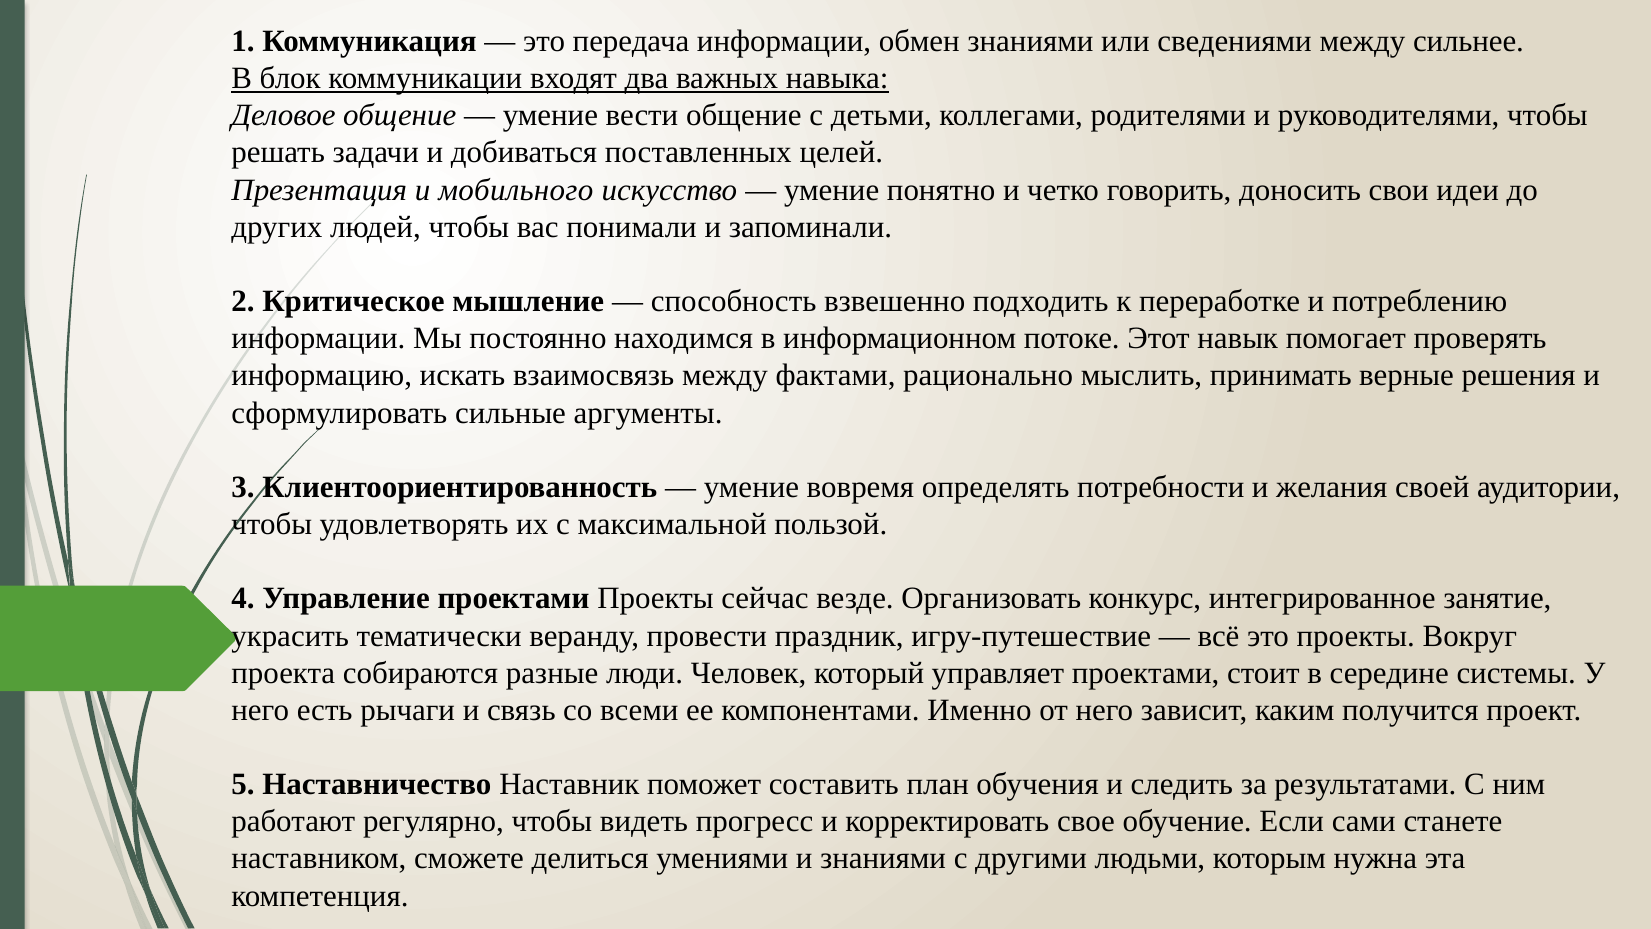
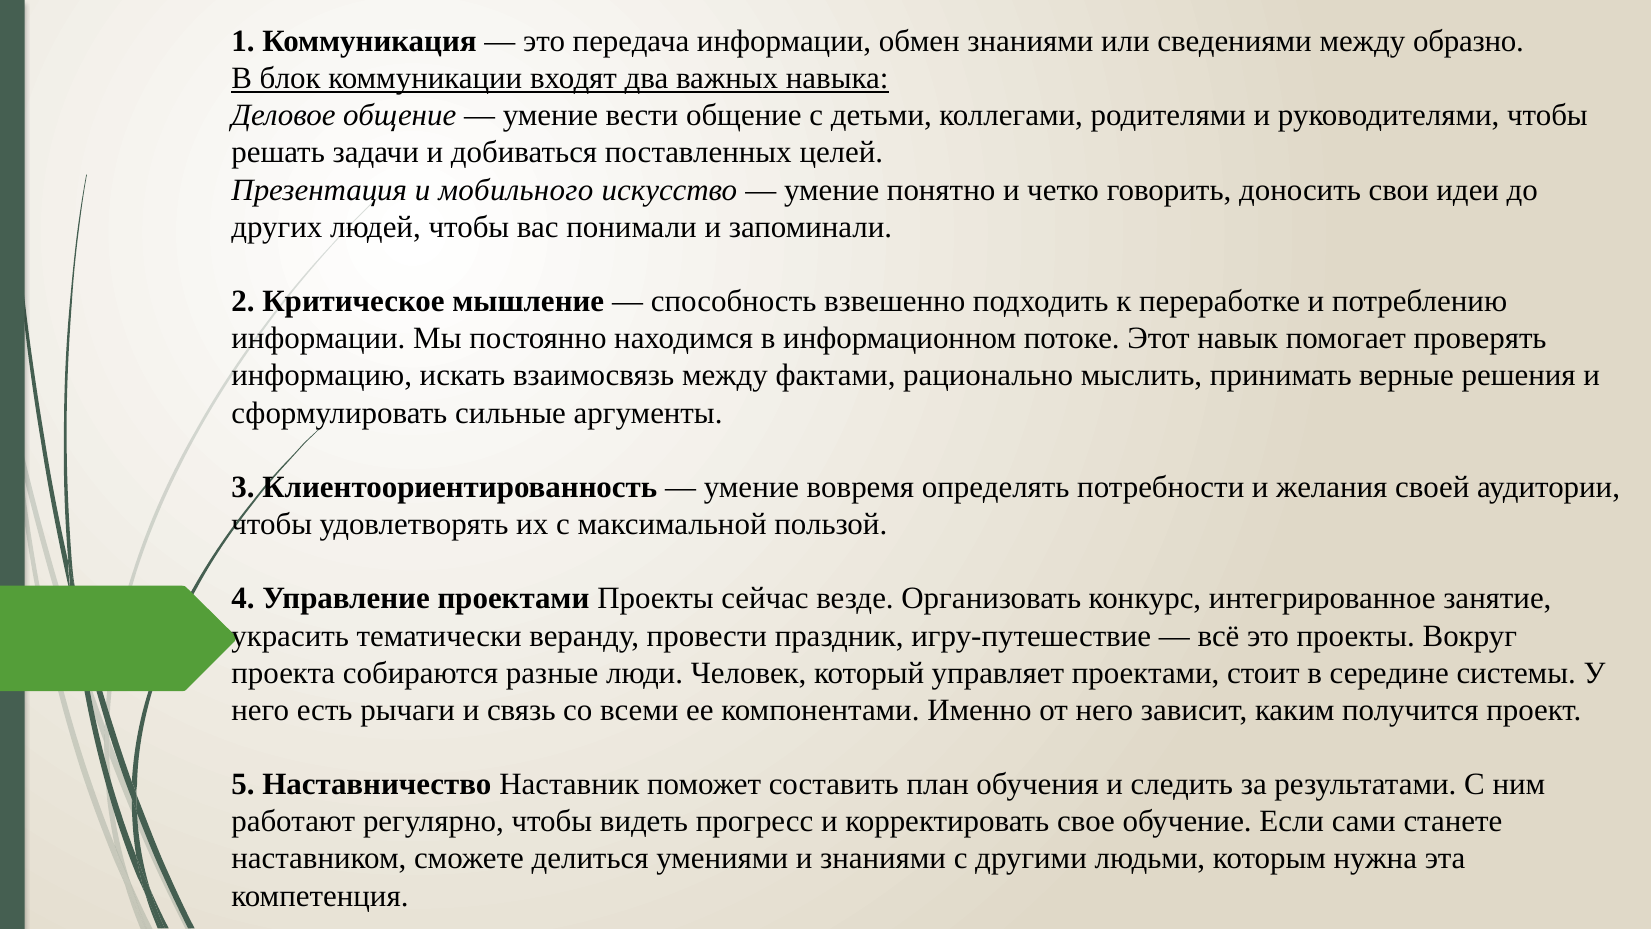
сильнее: сильнее -> образно (1469, 41)
